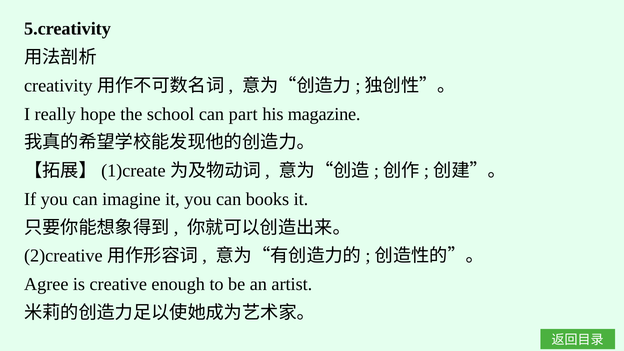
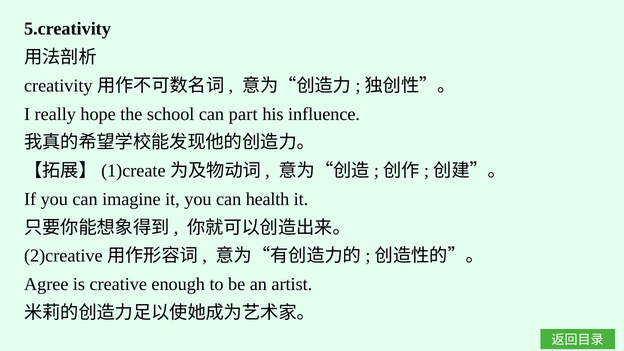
magazine: magazine -> influence (324, 114)
books: books -> health (268, 199)
